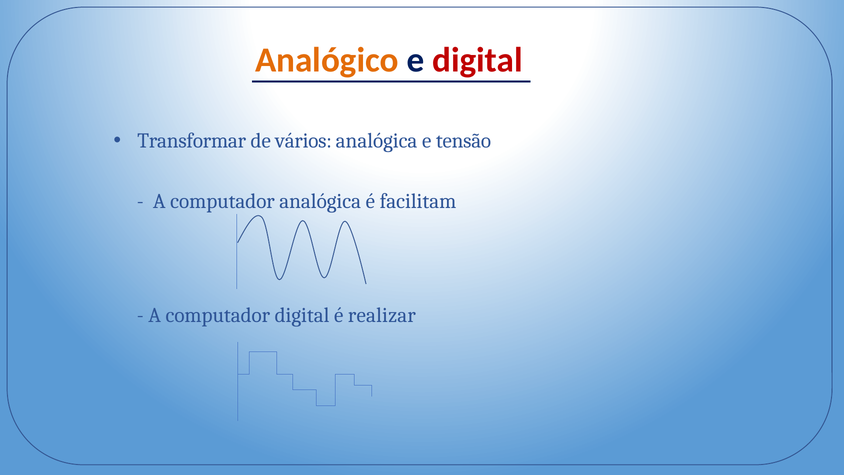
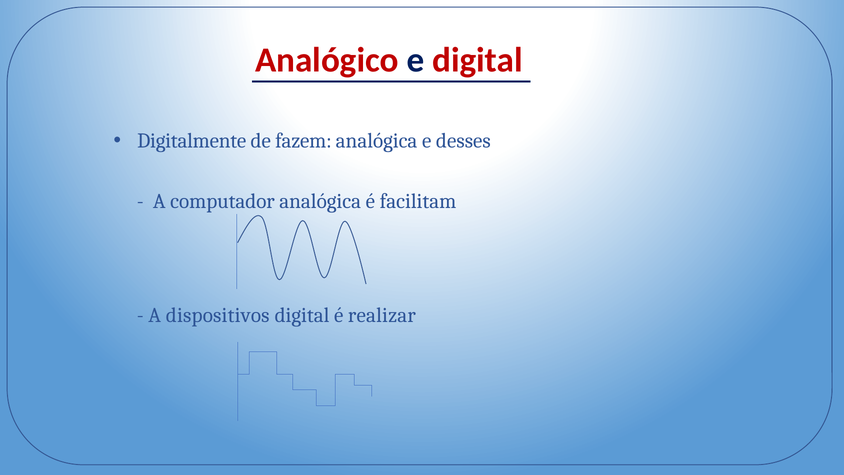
Analógico colour: orange -> red (327, 60)
Transformar: Transformar -> Digitalmente (192, 141)
vários: vários -> fazem (303, 141)
tensão: tensão -> desses (463, 141)
computador: computador -> dispositivos (218, 315)
